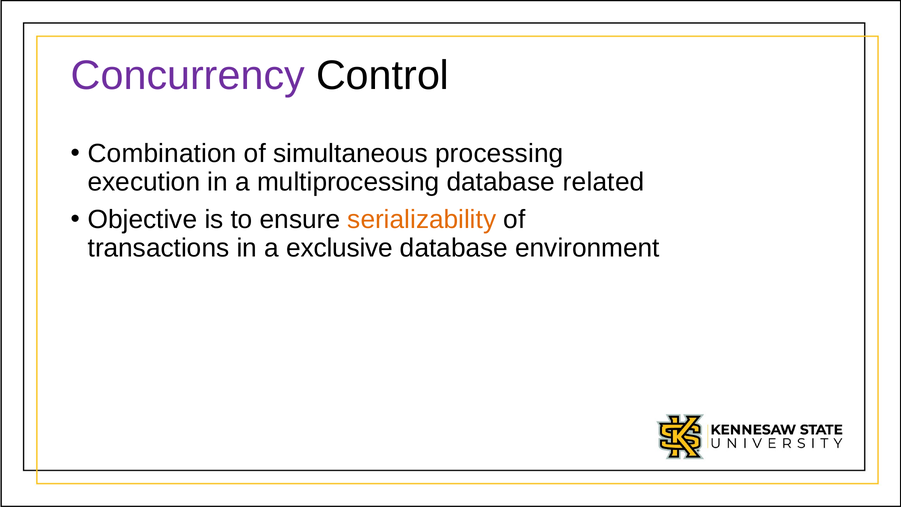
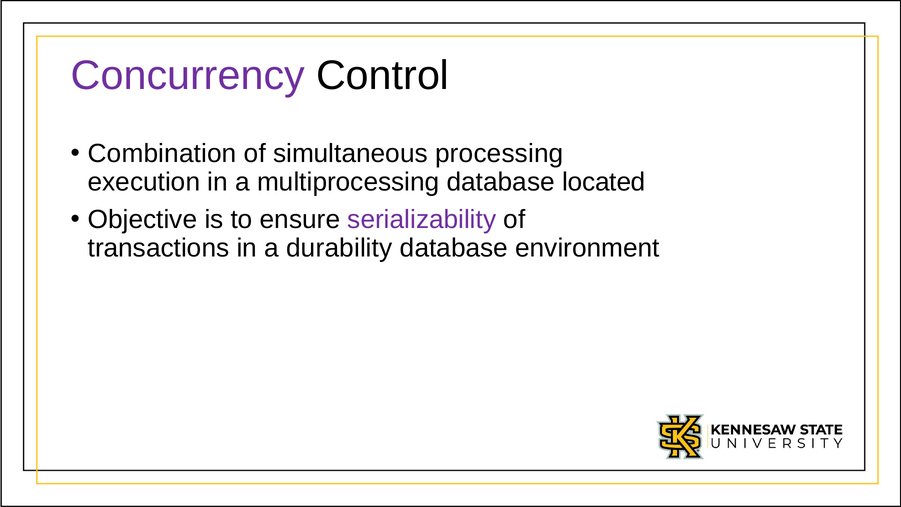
related: related -> located (604, 182)
serializability colour: orange -> purple (422, 220)
exclusive: exclusive -> durability (339, 248)
